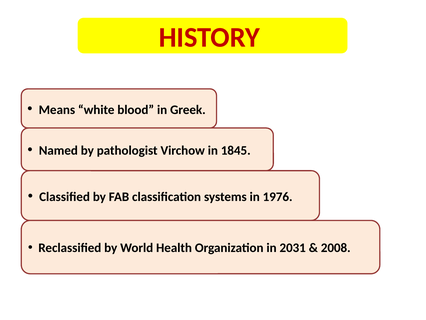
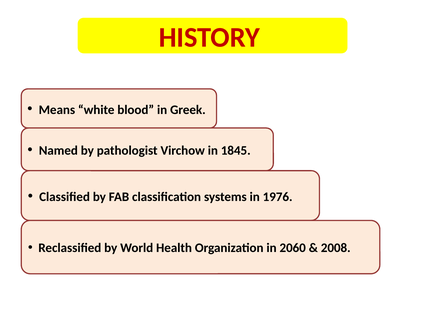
2031: 2031 -> 2060 (293, 248)
